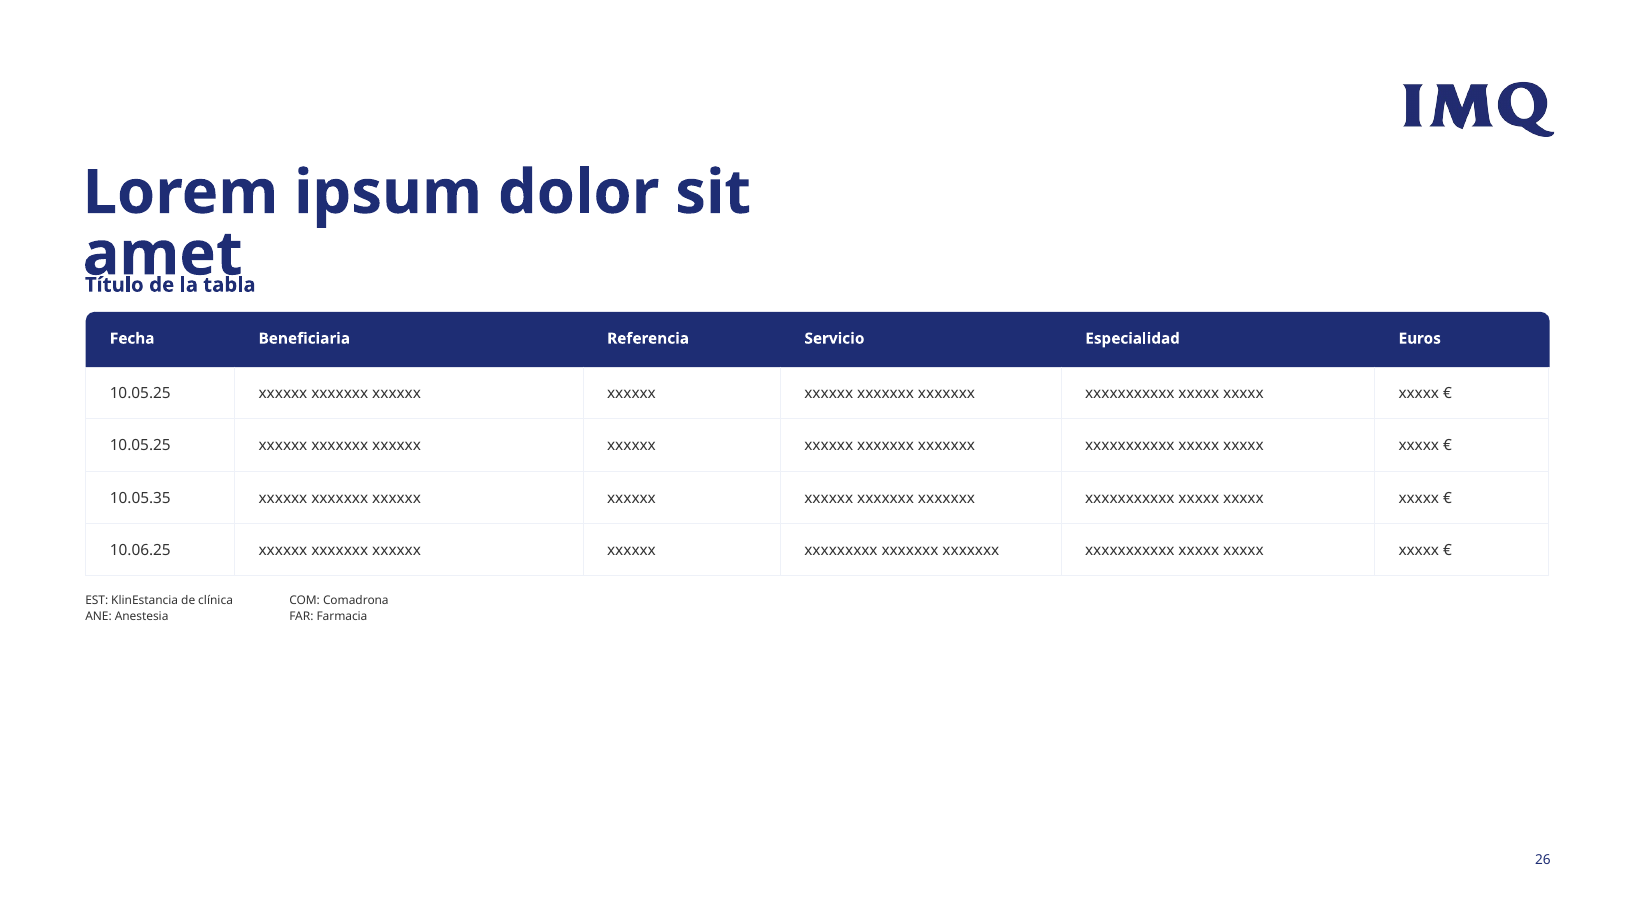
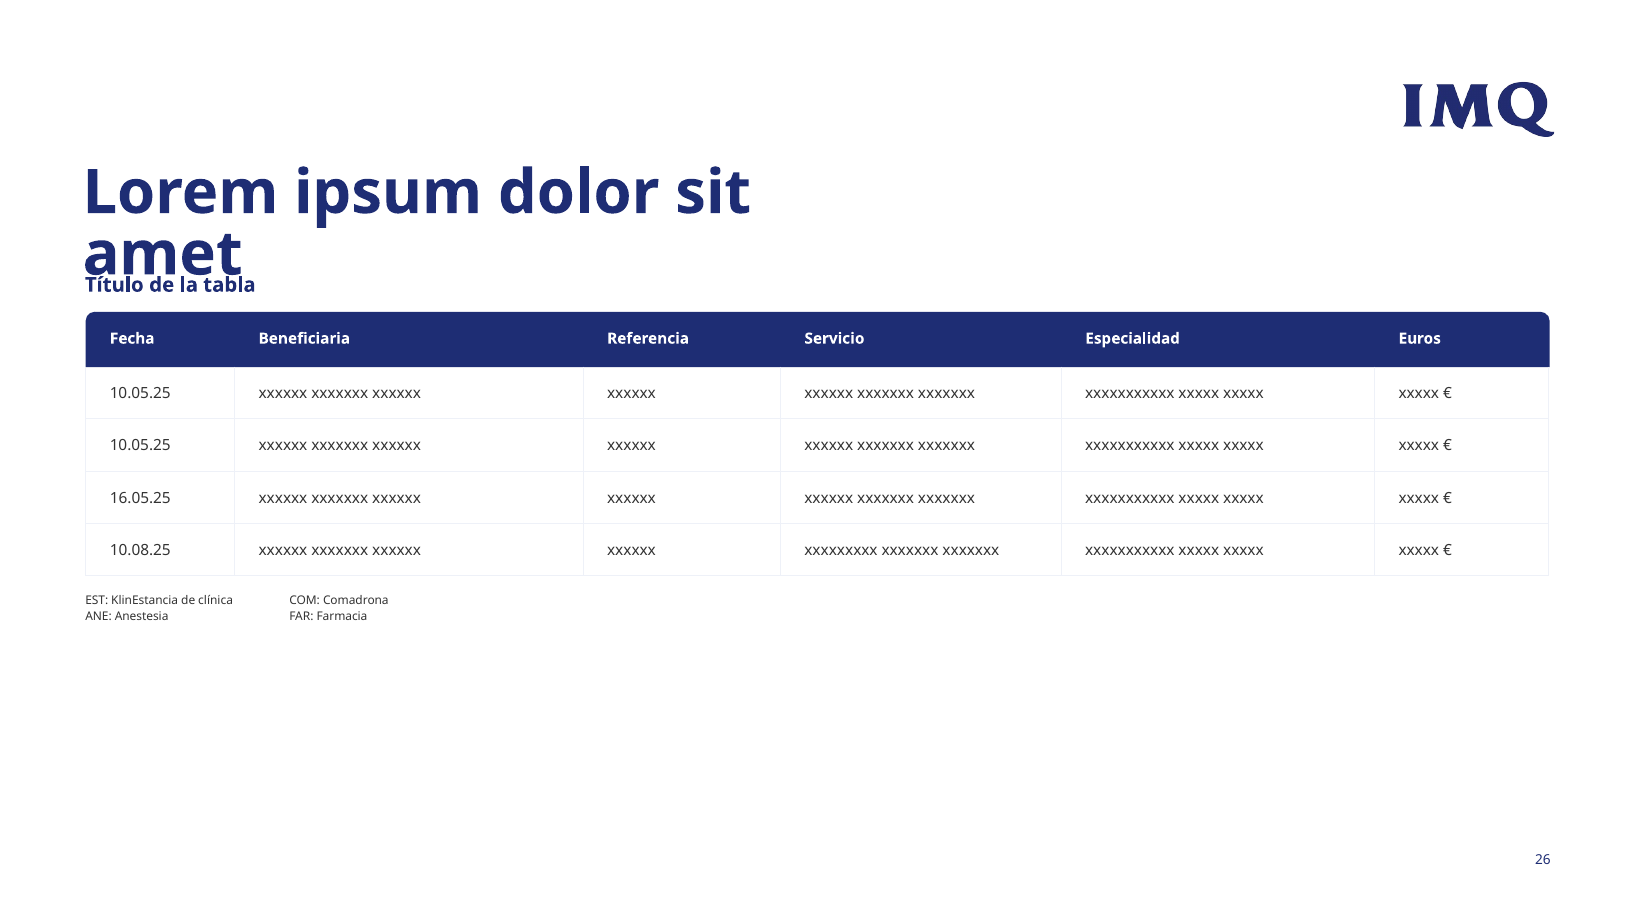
10.05.35: 10.05.35 -> 16.05.25 (140, 498)
10.06.25: 10.06.25 -> 10.08.25 (140, 550)
